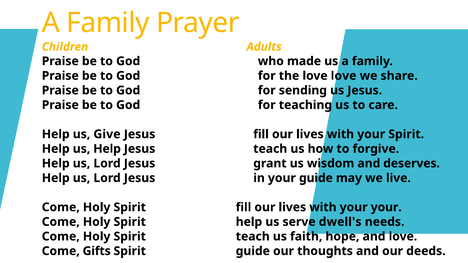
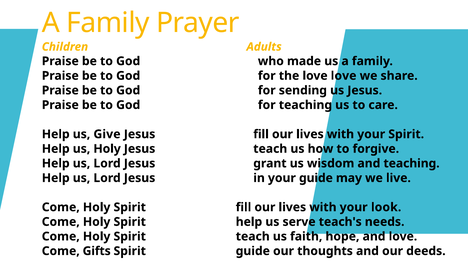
us Help: Help -> Holy (107, 149)
and deserves: deserves -> teaching (412, 164)
your your: your -> look (386, 207)
dwell's: dwell's -> teach's (340, 222)
